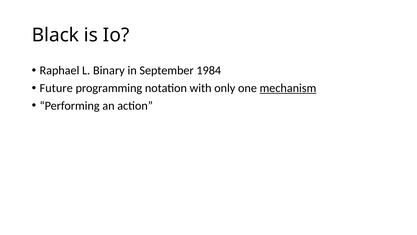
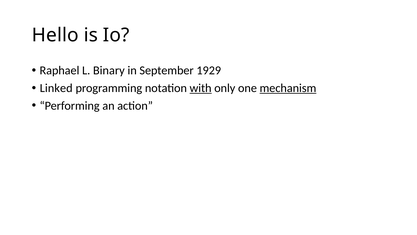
Black: Black -> Hello (55, 35)
1984: 1984 -> 1929 (209, 71)
Future: Future -> Linked (56, 88)
with underline: none -> present (201, 88)
